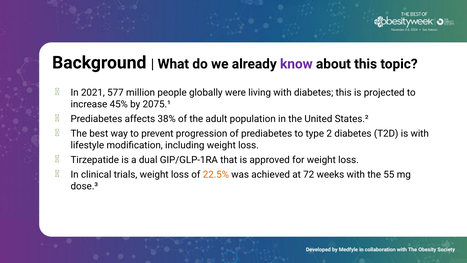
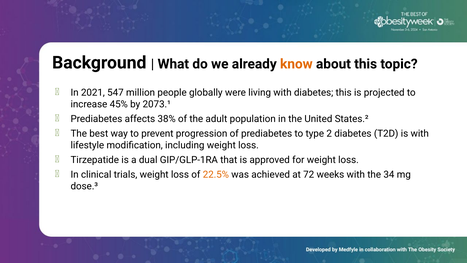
know colour: purple -> orange (296, 64)
577: 577 -> 547 (115, 93)
2075.¹: 2075.¹ -> 2073.¹ (157, 104)
55: 55 -> 34 (389, 174)
